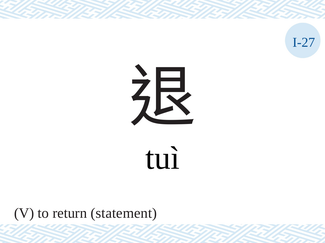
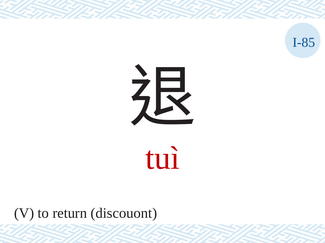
I-27: I-27 -> I-85 (304, 43)
tuì colour: black -> red (163, 159)
statement: statement -> discouont (124, 214)
